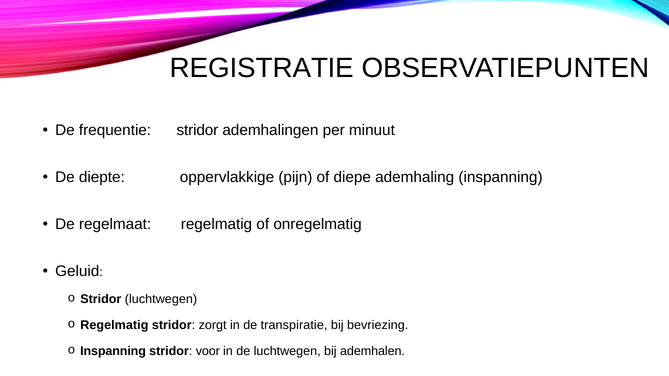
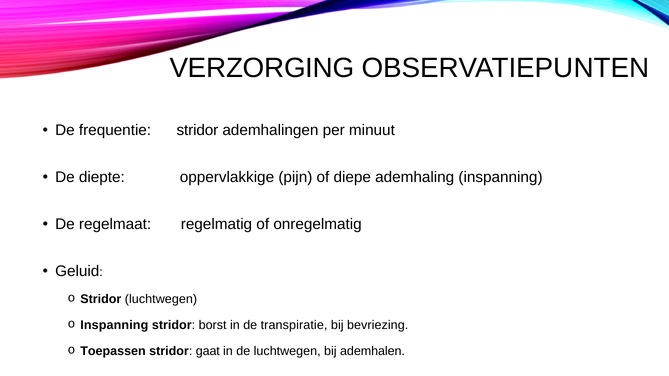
REGISTRATIE: REGISTRATIE -> VERZORGING (262, 68)
Regelmatig: Regelmatig -> Inspanning (114, 325)
zorgt: zorgt -> borst (213, 325)
Inspanning: Inspanning -> Toepassen (113, 352)
voor: voor -> gaat (208, 352)
